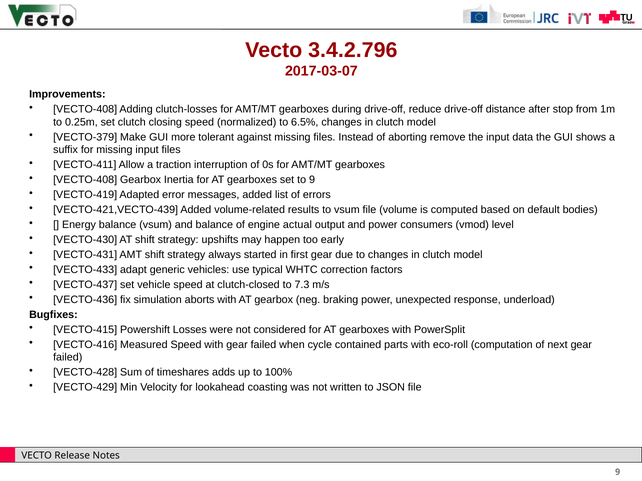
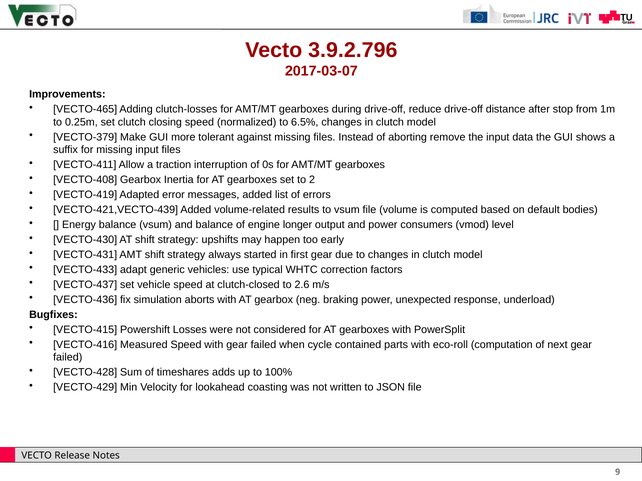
3.4.2.796: 3.4.2.796 -> 3.9.2.796 (353, 50)
VECTO-408: VECTO-408 -> VECTO-465 (85, 109)
to 9: 9 -> 2 (312, 180)
actual: actual -> longer (298, 225)
7.3: 7.3 -> 2.6 (302, 285)
